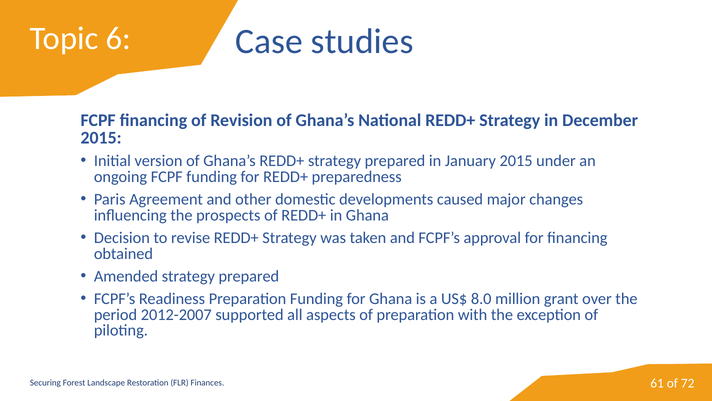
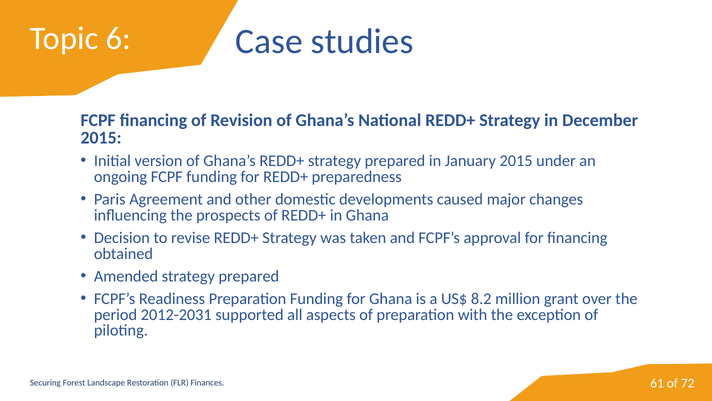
8.0: 8.0 -> 8.2 (481, 298)
2012-2007: 2012-2007 -> 2012-2031 (176, 314)
